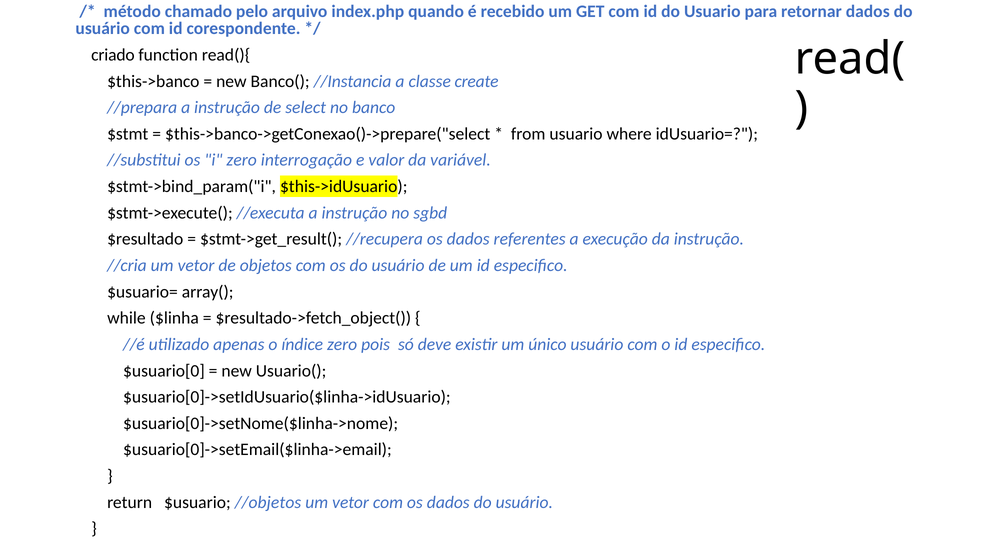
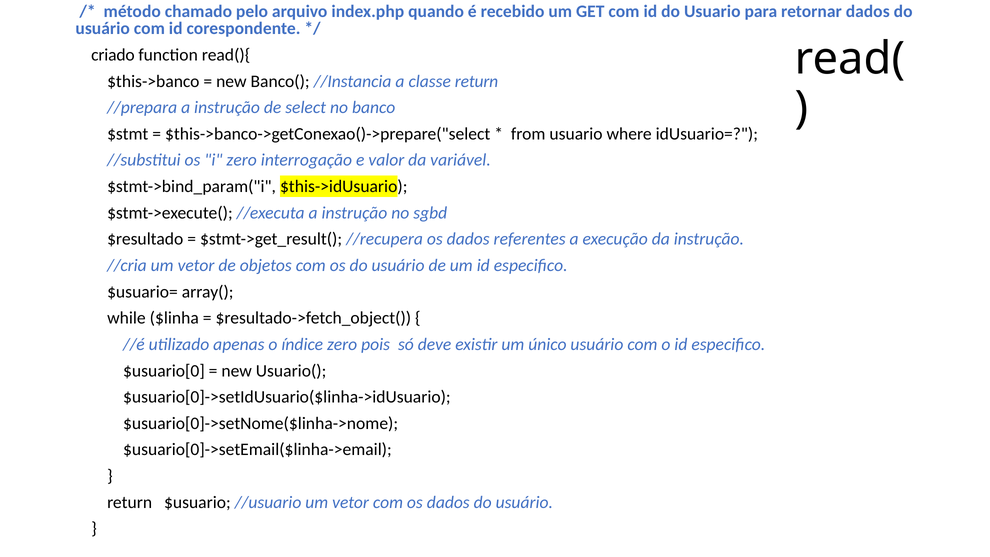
classe create: create -> return (477, 81)
//objetos: //objetos -> //usuario (268, 502)
